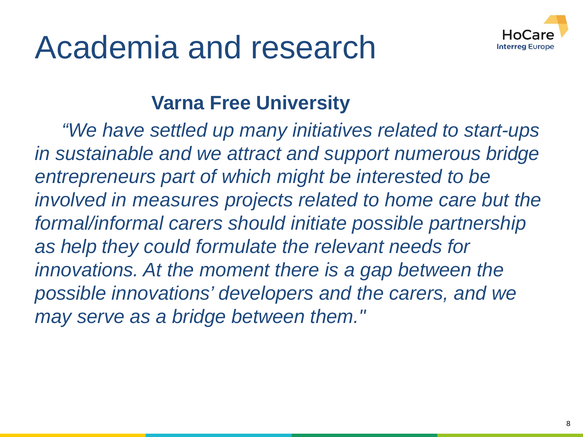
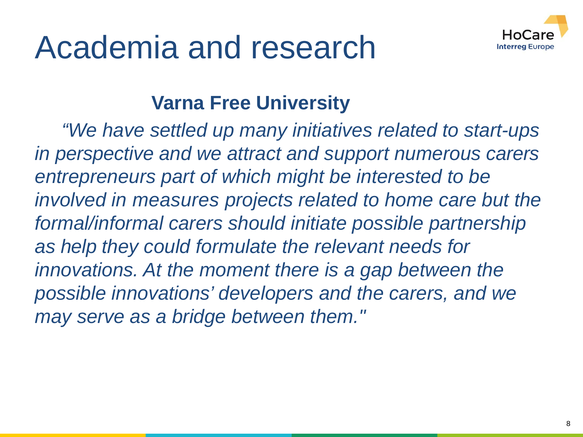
sustainable: sustainable -> perspective (105, 154)
numerous bridge: bridge -> carers (513, 154)
